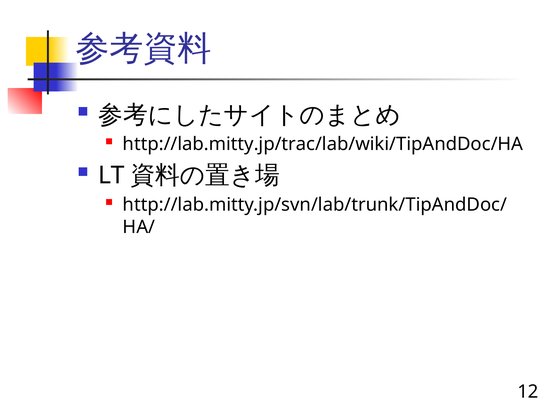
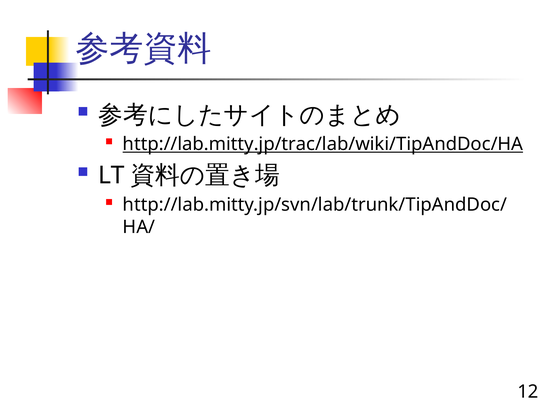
http://lab.mitty.jp/trac/lab/wiki/TipAndDoc/HA underline: none -> present (323, 144)
